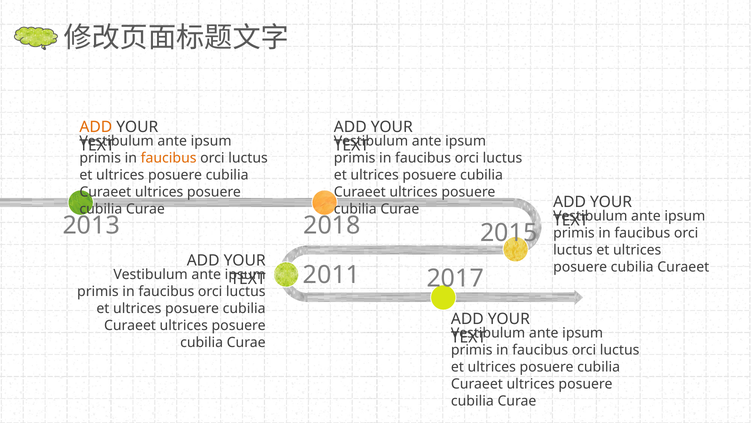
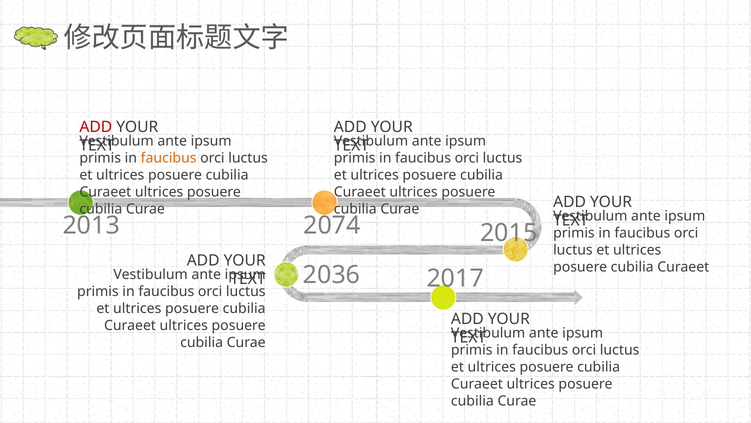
ADD colour: orange -> red (96, 127)
2018: 2018 -> 2074 (332, 225)
2011: 2011 -> 2036 (332, 275)
